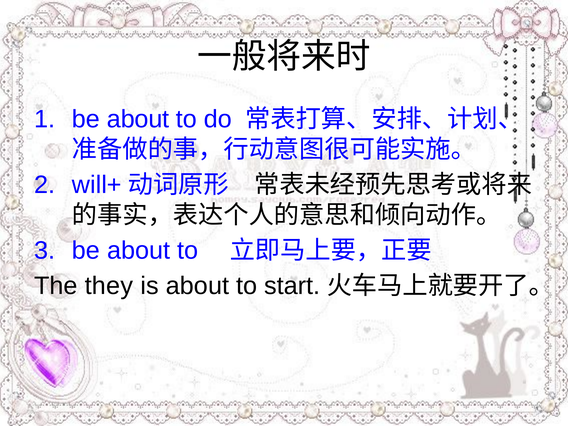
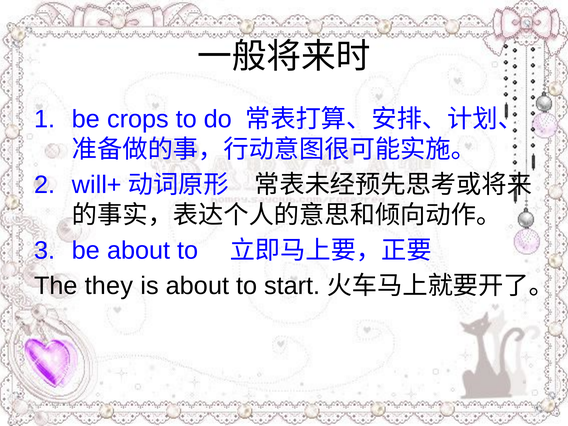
about: about -> crops (138, 119)
